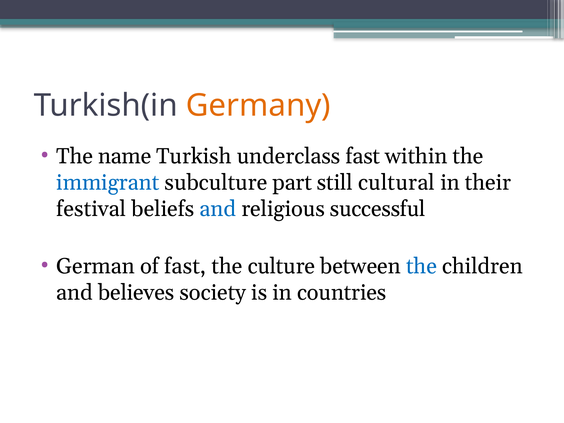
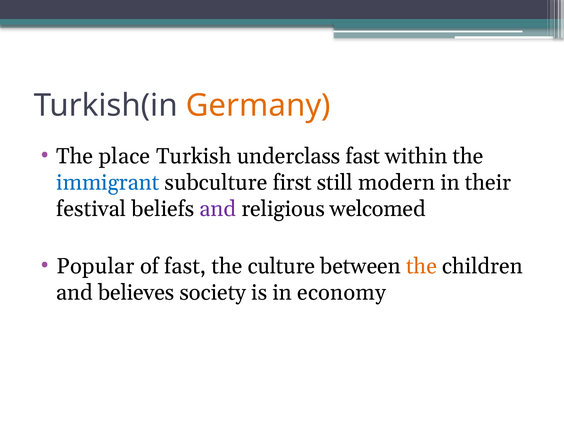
name: name -> place (124, 156)
part: part -> first (292, 183)
cultural: cultural -> modern (397, 183)
and colour: blue -> purple (218, 209)
successful: successful -> welcomed (378, 209)
German: German -> Popular (95, 266)
the colour: blue -> orange (422, 266)
countries: countries -> economy (342, 293)
